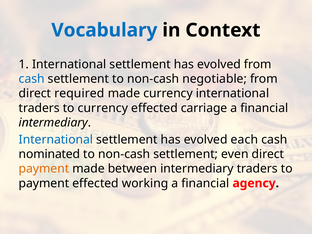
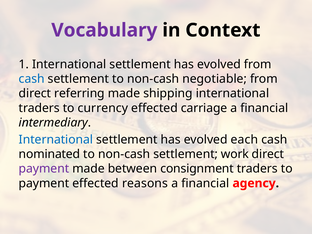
Vocabulary colour: blue -> purple (104, 30)
required: required -> referring (79, 93)
made currency: currency -> shipping (168, 93)
even: even -> work (235, 154)
payment colour: orange -> purple (44, 169)
between intermediary: intermediary -> consignment (197, 169)
working: working -> reasons (145, 183)
